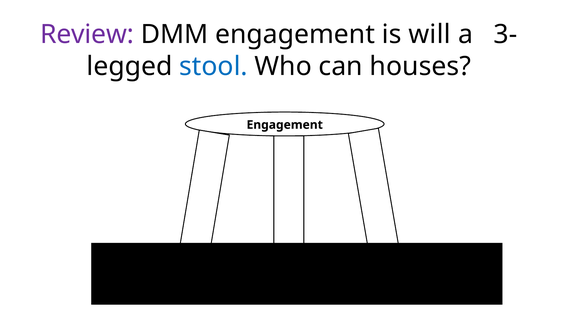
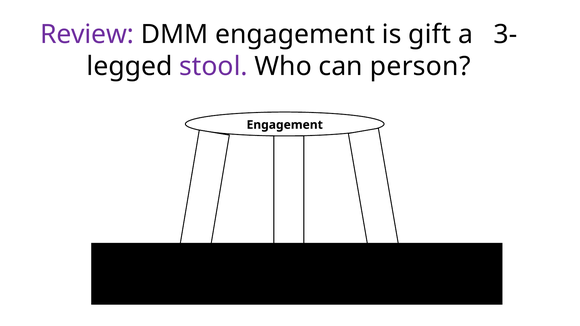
will: will -> gift (430, 34)
stool colour: blue -> purple (213, 66)
houses: houses -> person (420, 66)
